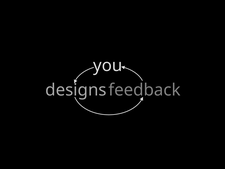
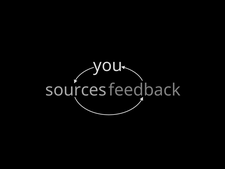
designs: designs -> sources (76, 90)
